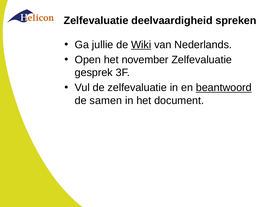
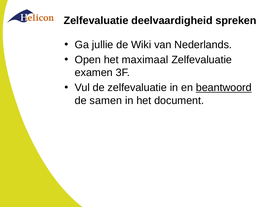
Wiki underline: present -> none (141, 45)
november: november -> maximaal (145, 60)
gesprek: gesprek -> examen (94, 72)
